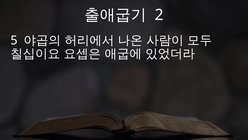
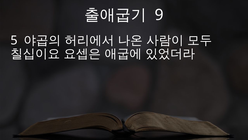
2: 2 -> 9 (159, 15)
